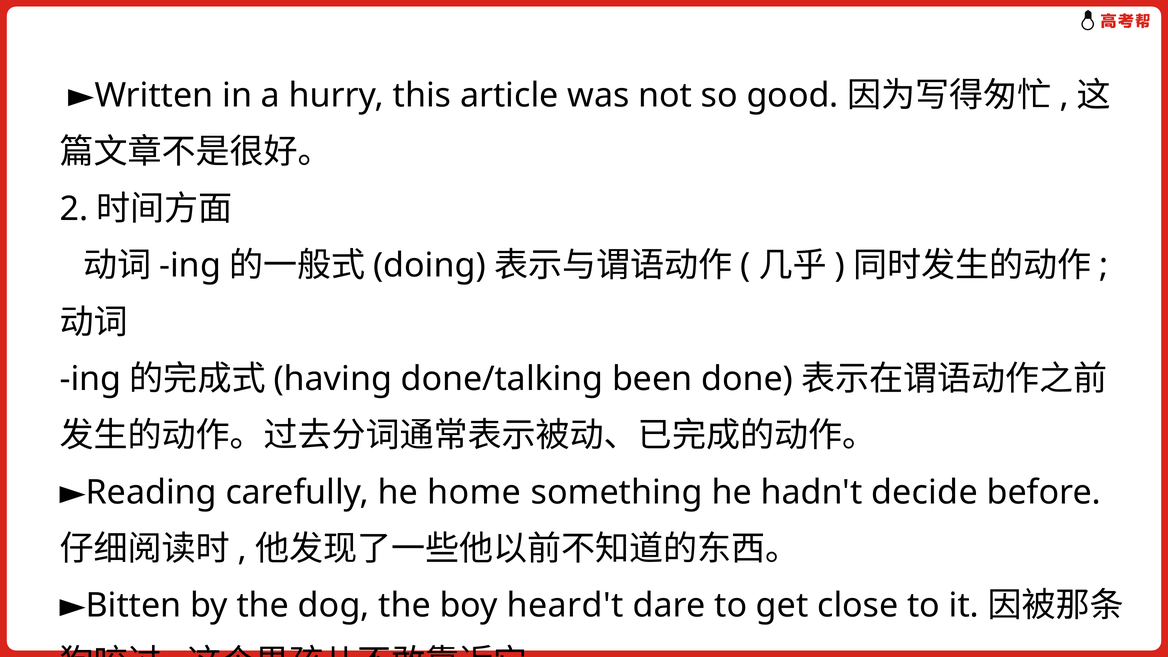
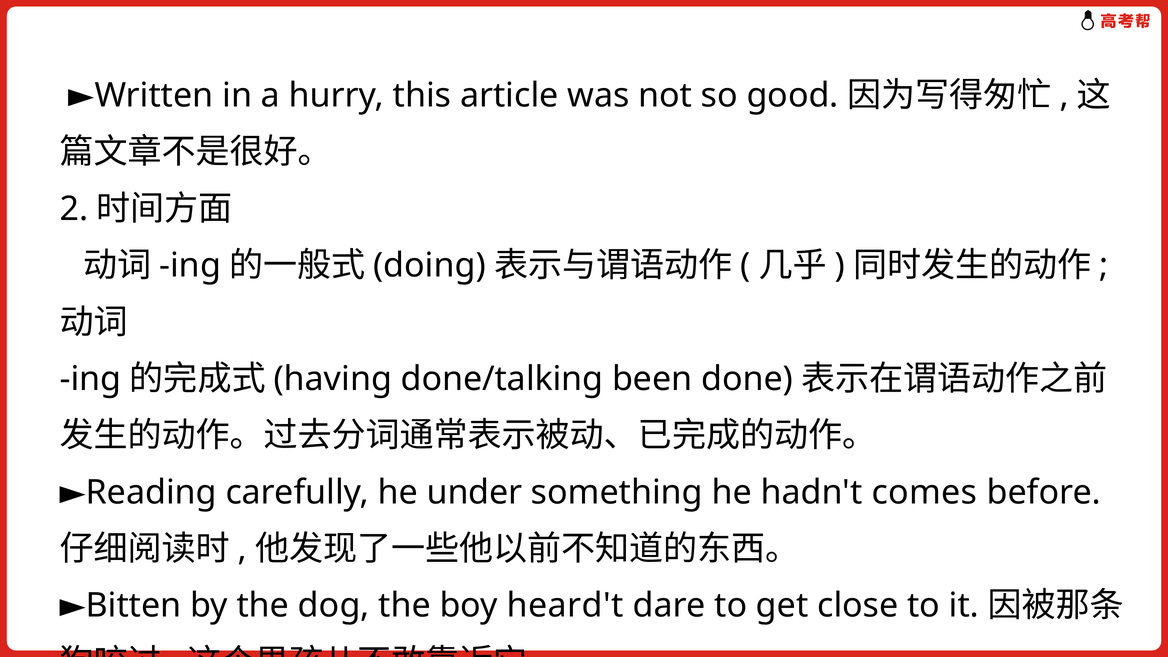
home: home -> under (475, 492)
decide: decide -> comes (924, 492)
